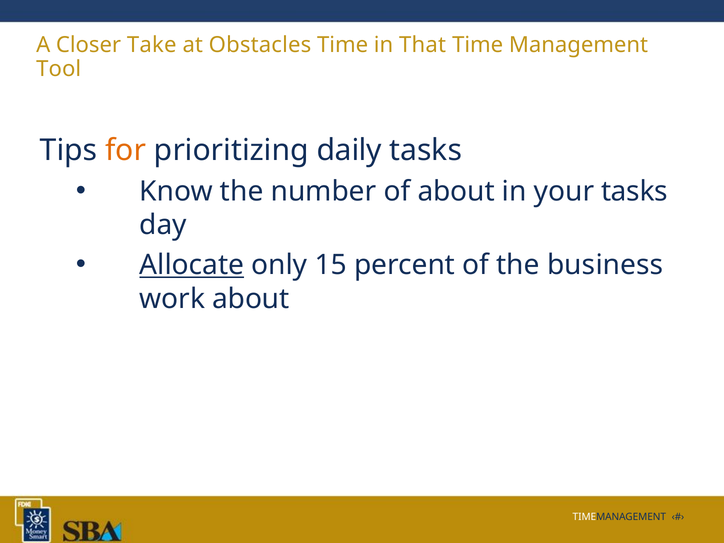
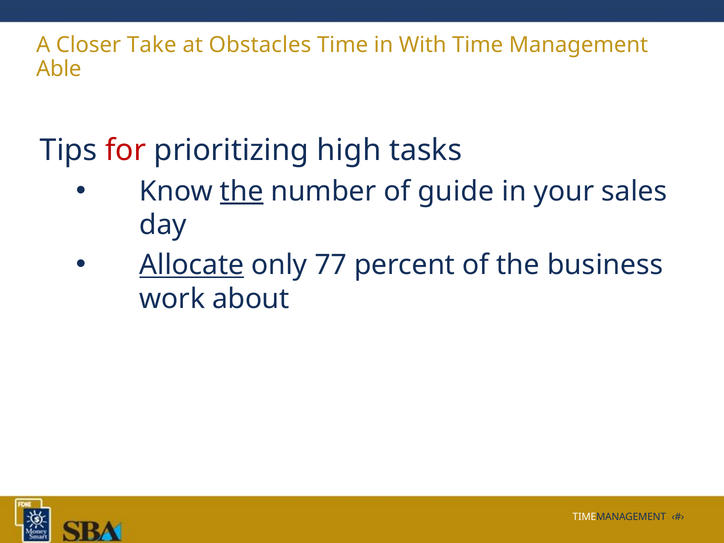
That: That -> With (423, 45)
Tool: Tool -> Able (59, 69)
for colour: orange -> red (126, 150)
daily: daily -> high (349, 150)
the underline: none -> present (242, 191)
of about: about -> guide (456, 191)
your tasks: tasks -> sales (634, 191)
15: 15 -> 77 (331, 265)
